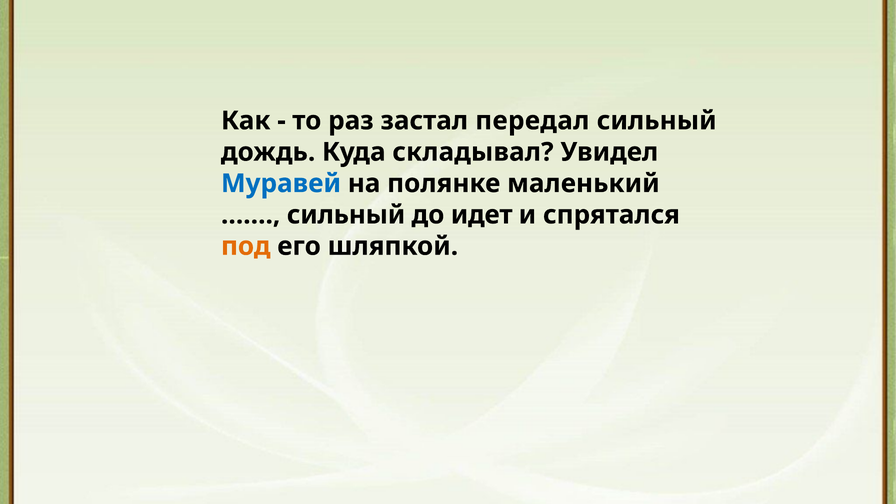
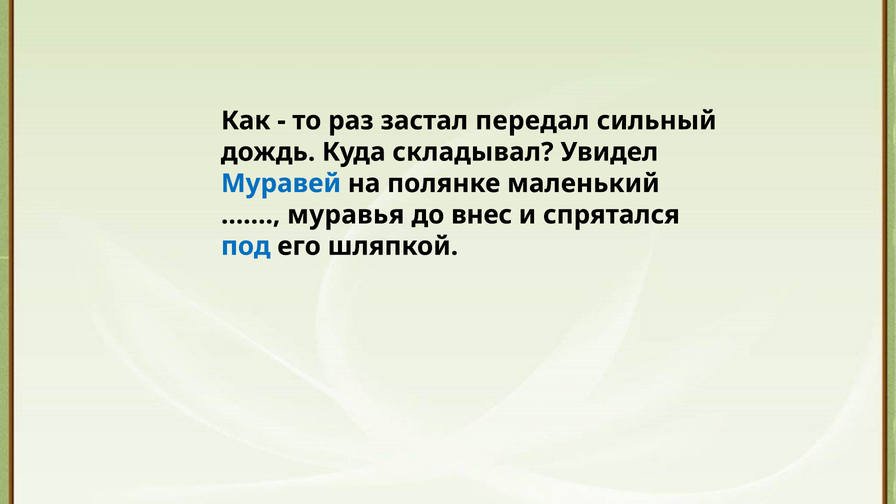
сильный: сильный -> муравья (346, 215)
идет: идет -> внес (482, 215)
под colour: orange -> blue (246, 246)
